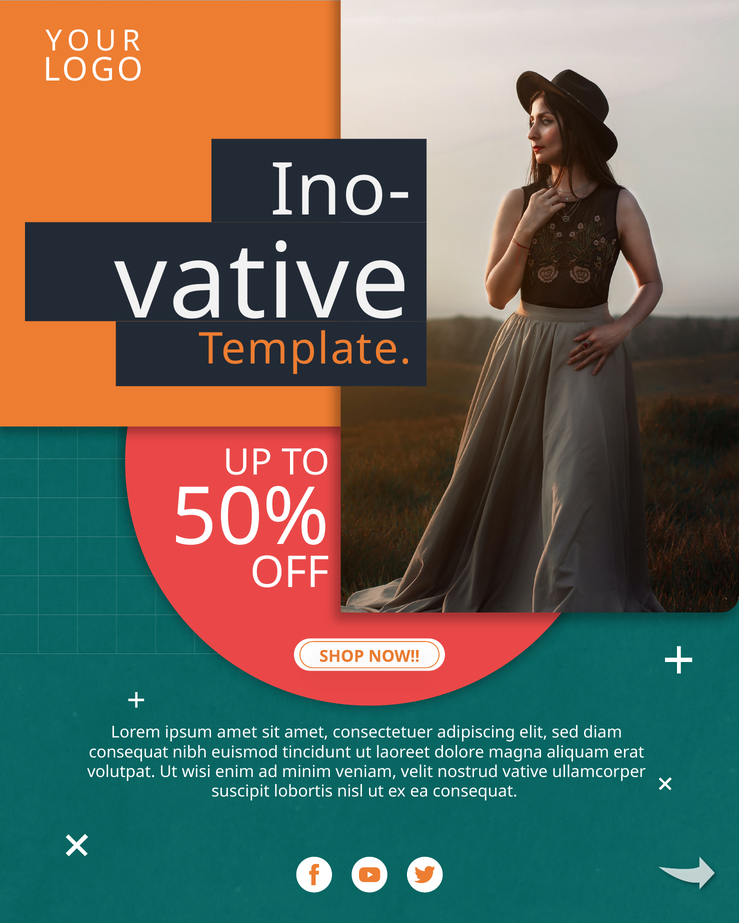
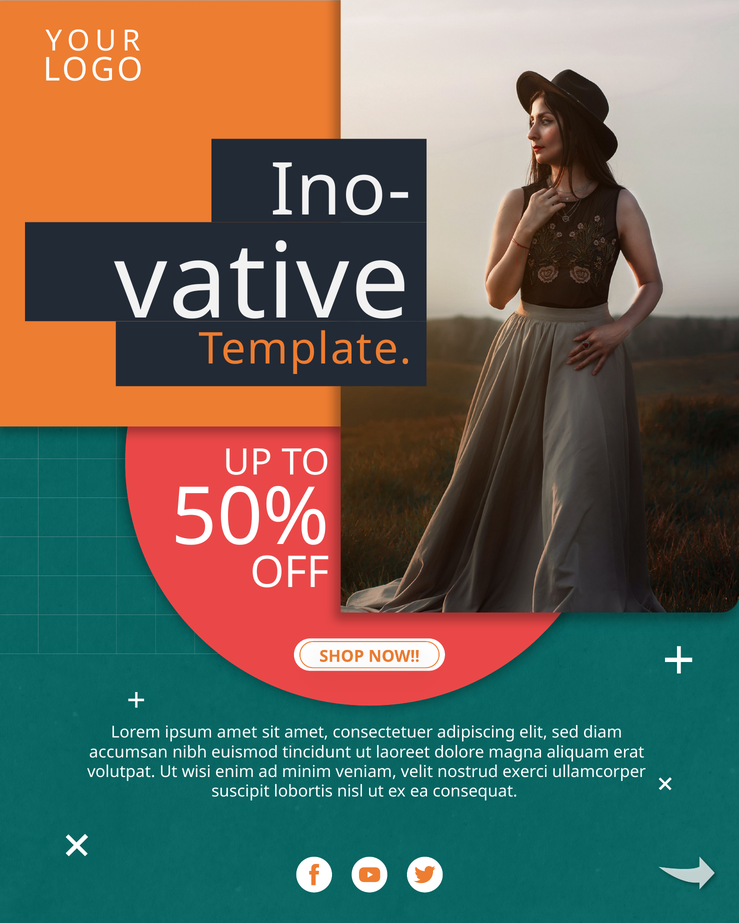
consequat: consequat -> accumsan (128, 753)
nostrud vative: vative -> exerci (525, 772)
